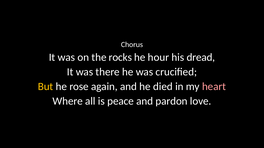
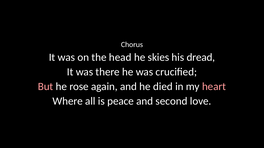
rocks: rocks -> head (120, 57)
hour: hour -> skies (158, 57)
But colour: yellow -> pink (46, 87)
pardon: pardon -> second (172, 101)
